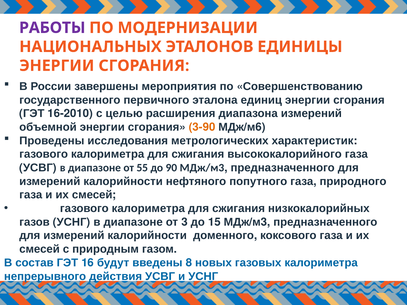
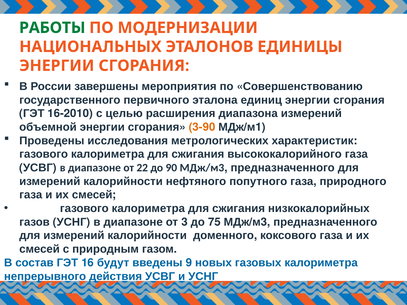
РАБОТЫ colour: purple -> green (52, 28)
6: 6 -> 1 (261, 127)
55: 55 -> 22 (142, 168)
15: 15 -> 75 (214, 222)
8: 8 -> 9 (189, 263)
